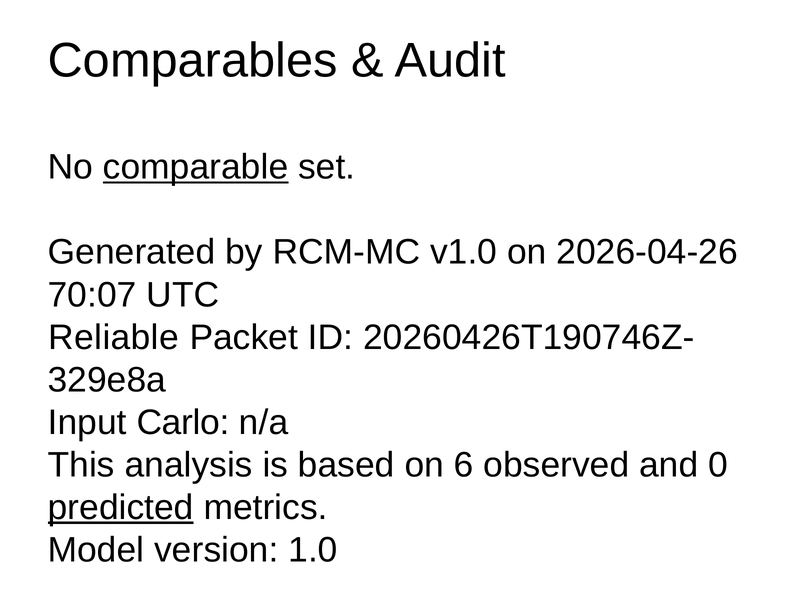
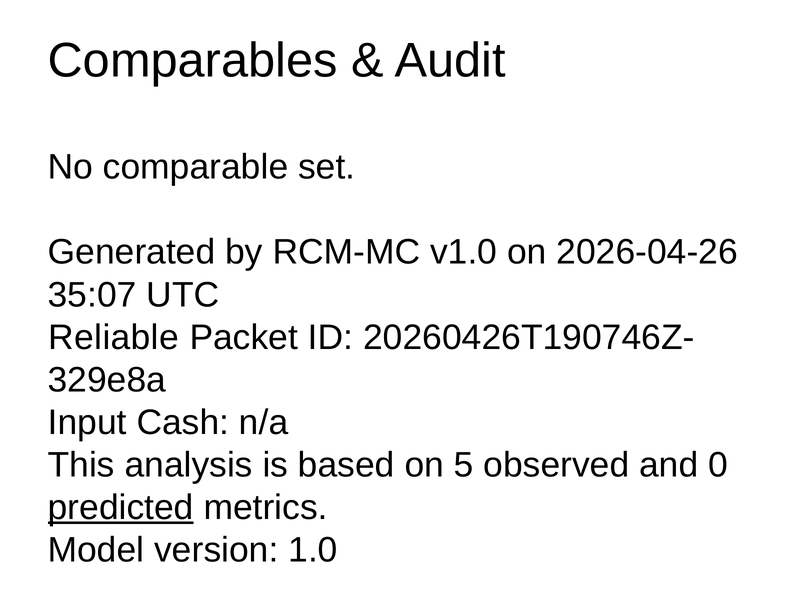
comparable underline: present -> none (196, 167)
70:07: 70:07 -> 35:07 (92, 295)
Carlo: Carlo -> Cash (183, 423)
6: 6 -> 5 (464, 465)
